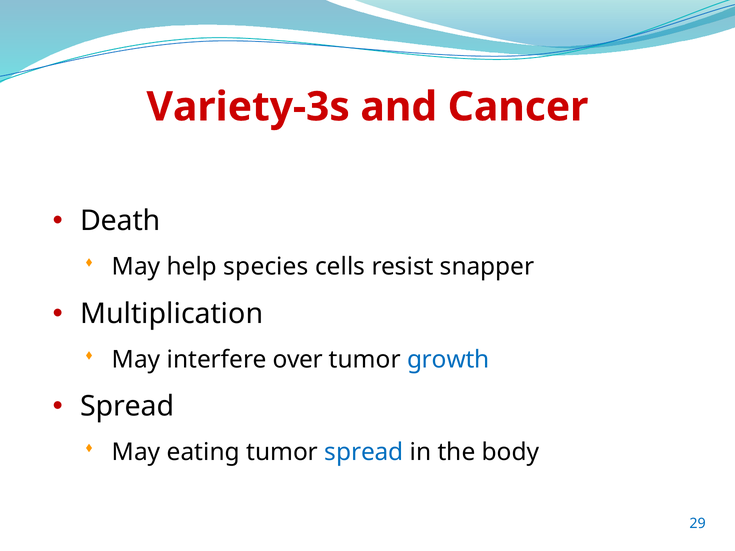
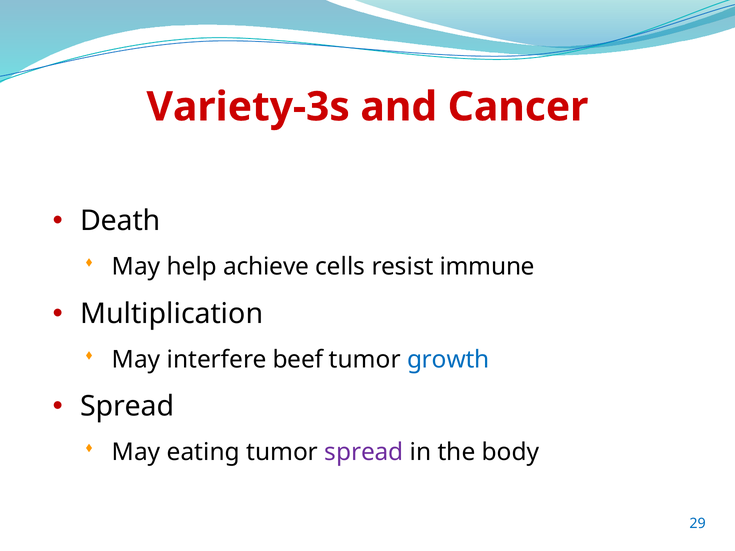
species: species -> achieve (266, 267)
snapper: snapper -> immune (487, 267)
over: over -> beef (298, 360)
spread colour: blue -> purple (364, 453)
